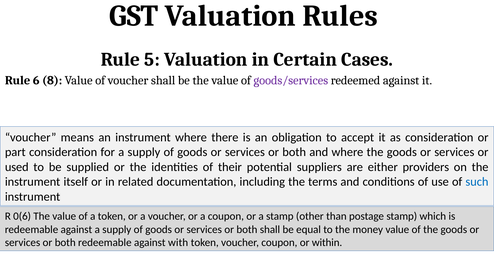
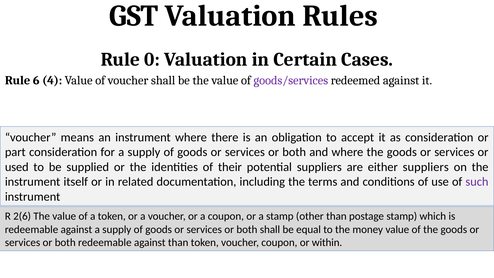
5: 5 -> 0 (152, 60)
8: 8 -> 4 (52, 81)
either providers: providers -> suppliers (426, 167)
such colour: blue -> purple (477, 182)
0(6: 0(6 -> 2(6 (22, 216)
against with: with -> than (178, 242)
